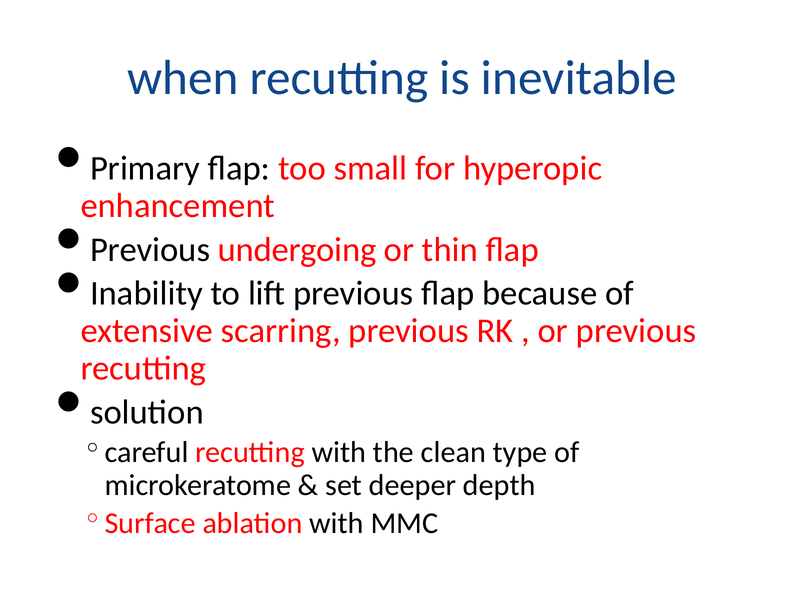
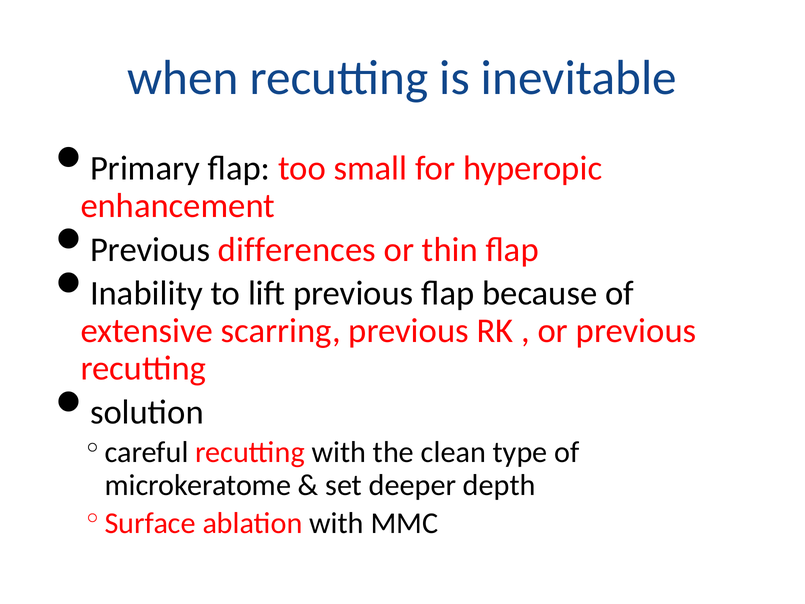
undergoing: undergoing -> differences (297, 249)
